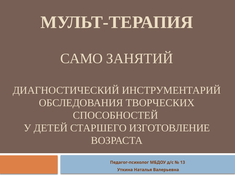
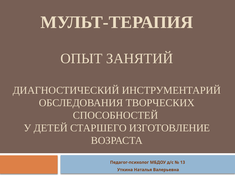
САМО: САМО -> ОПЫТ (81, 59)
